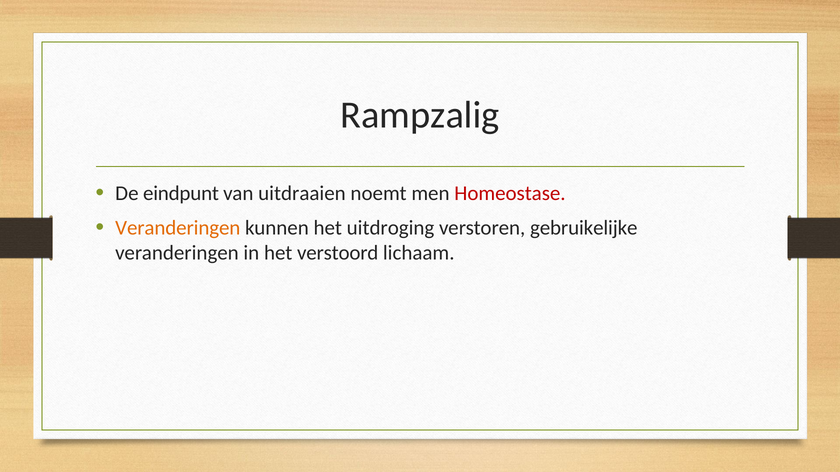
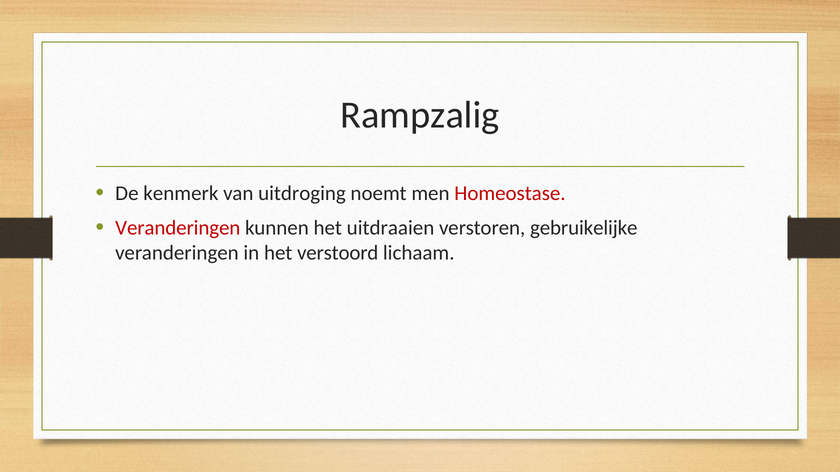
eindpunt: eindpunt -> kenmerk (181, 193)
uitdraaien: uitdraaien -> uitdroging (302, 193)
Veranderingen colour: orange -> red (178, 228)
uitdroging: uitdroging -> uitdraaien (391, 228)
